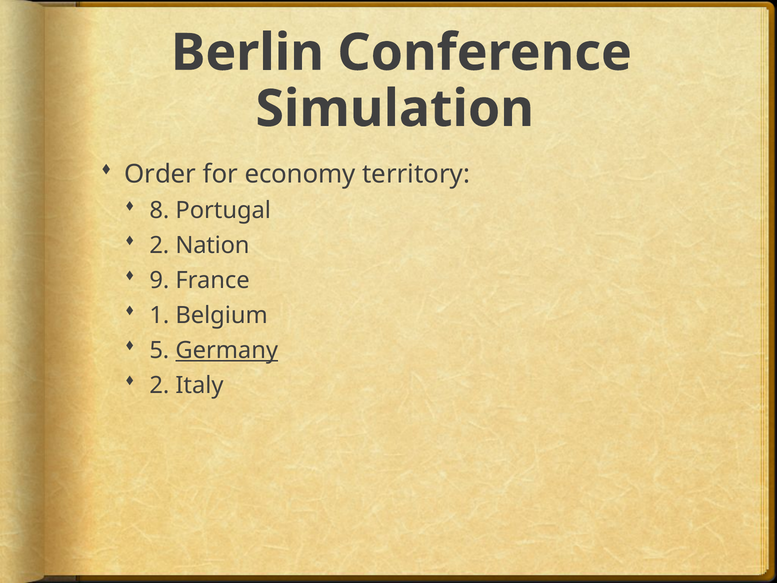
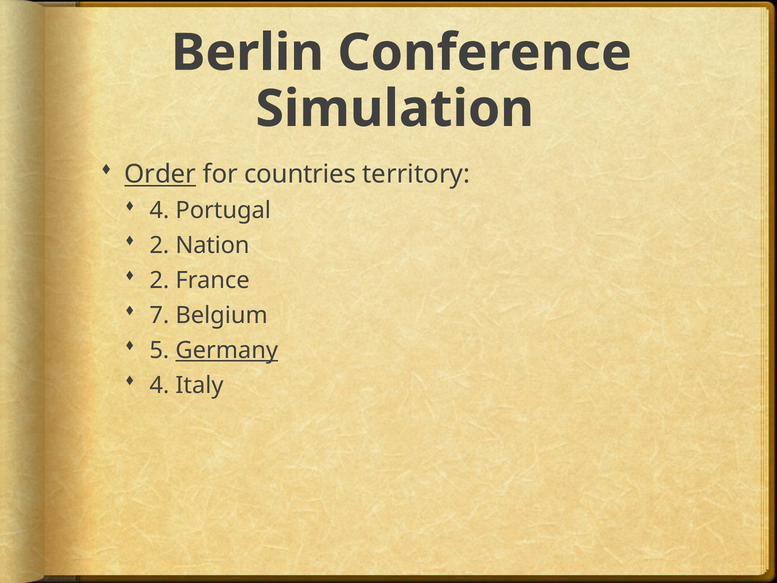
Order underline: none -> present (160, 174)
economy: economy -> countries (300, 174)
8: 8 -> 4 (159, 210)
9: 9 -> 2 (159, 280)
1: 1 -> 7 (159, 315)
2: 2 -> 4 (159, 385)
